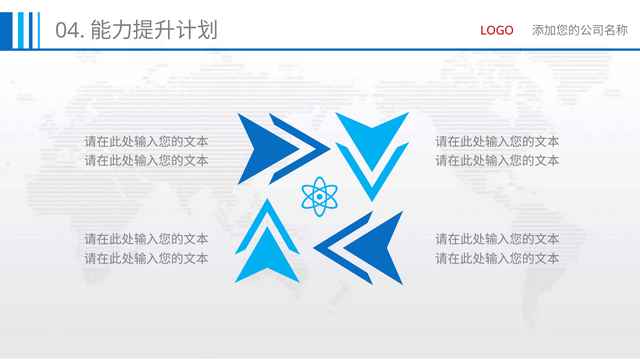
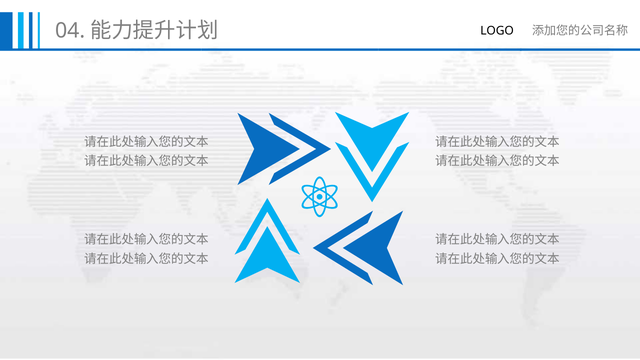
LOGO colour: red -> black (497, 31)
